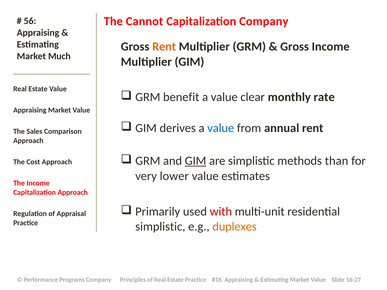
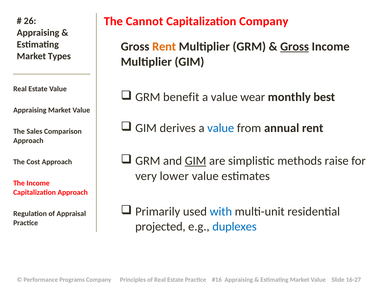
56: 56 -> 26 (30, 21)
Gross underline: none -> present (295, 47)
Much: Much -> Types (59, 56)
clear: clear -> wear (253, 97)
rate: rate -> best (324, 97)
than: than -> raise (337, 161)
with colour: red -> blue (221, 212)
simplistic: simplistic -> projected (160, 227)
duplexes colour: orange -> blue (235, 227)
